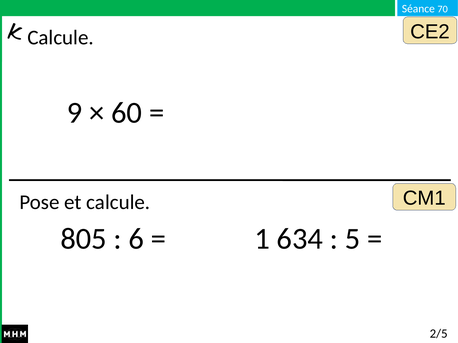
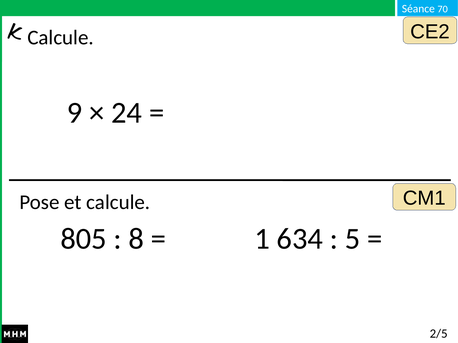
60: 60 -> 24 (127, 113)
6: 6 -> 8 (136, 239)
